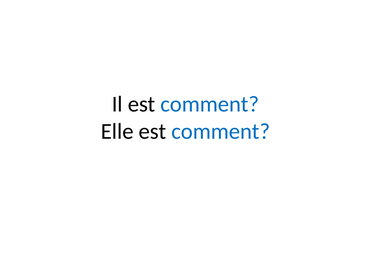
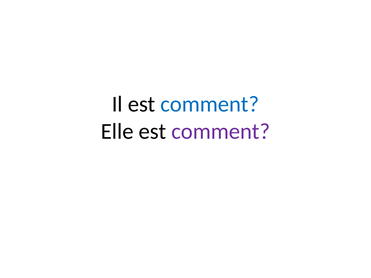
comment colour: blue -> purple (221, 131)
